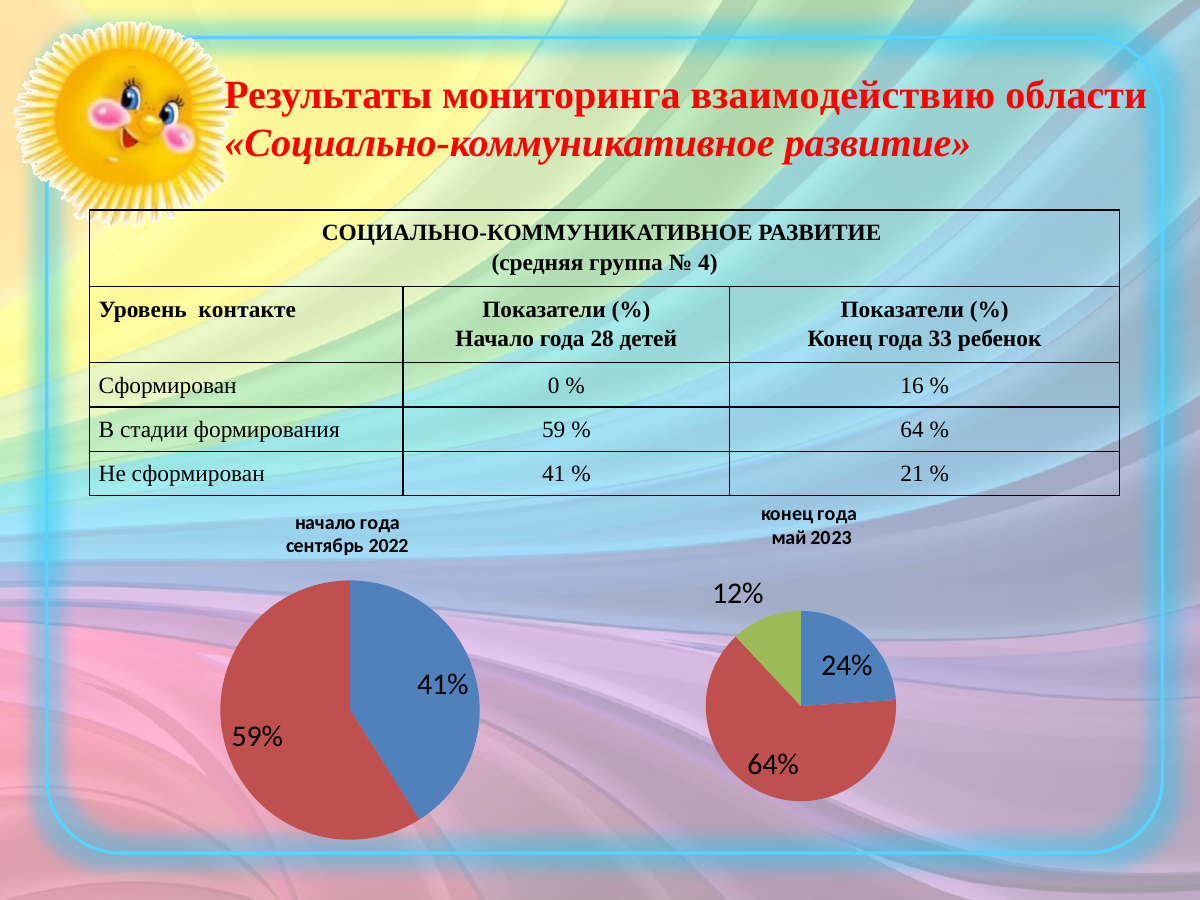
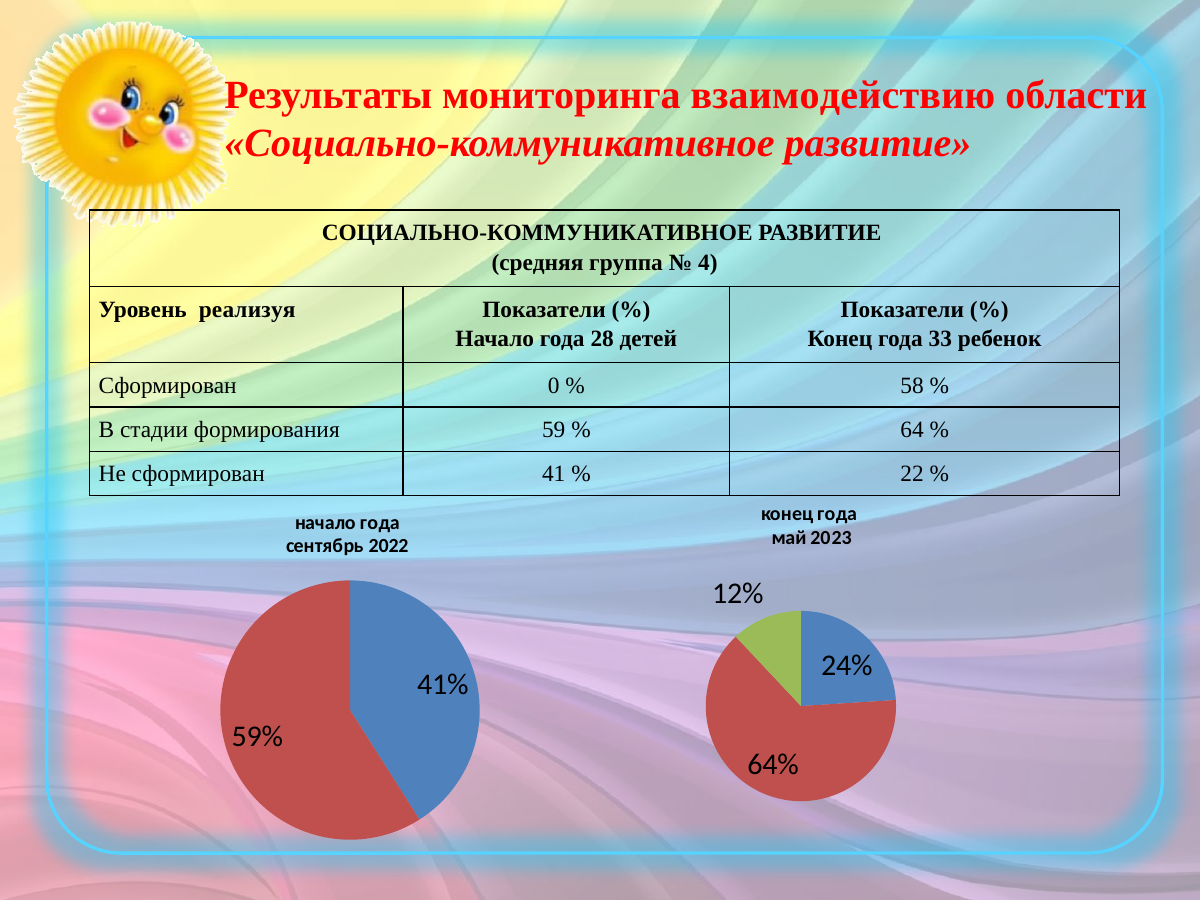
контакте: контакте -> реализуя (247, 309)
16: 16 -> 58 (912, 386)
21: 21 -> 22 (912, 474)
